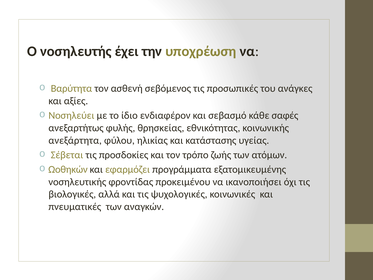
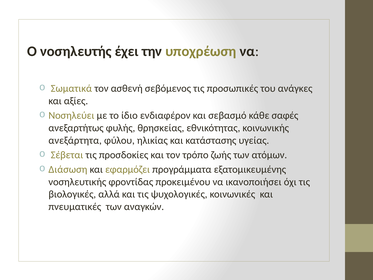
Βαρύτητα: Βαρύτητα -> Σωματικά (71, 88)
Ωοθηκών: Ωοθηκών -> Διάσωση (68, 169)
